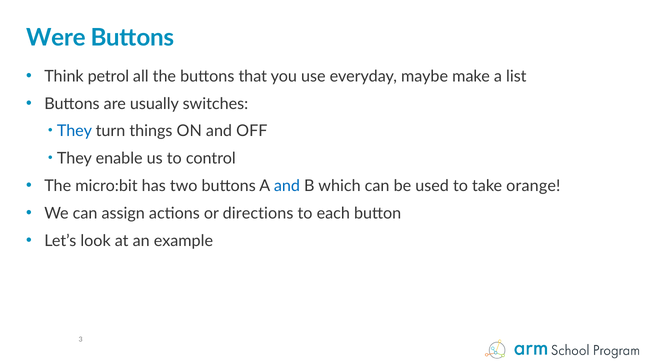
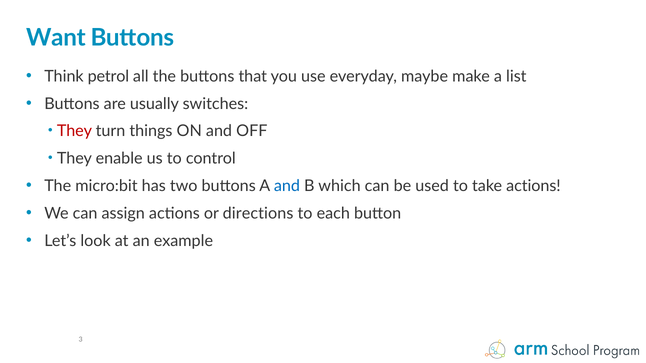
Were: Were -> Want (56, 38)
They colour: blue -> red (74, 131)
take orange: orange -> actions (533, 186)
